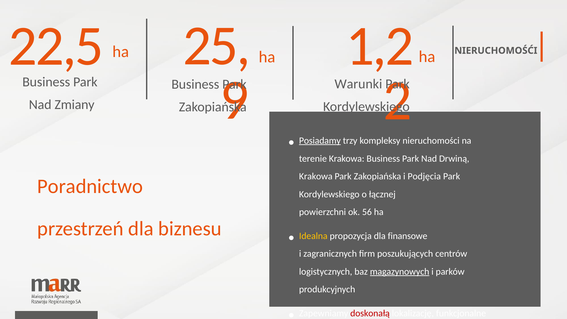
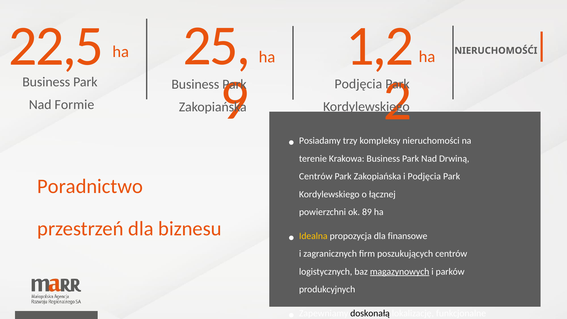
Warunki: Warunki -> Podjęcia (358, 84)
Zmiany: Zmiany -> Formie (74, 105)
Posiadamy underline: present -> none (320, 141)
Krakowa: Krakowa -> Centrów (316, 176)
56: 56 -> 89 (367, 212)
doskonałą colour: red -> black (370, 313)
